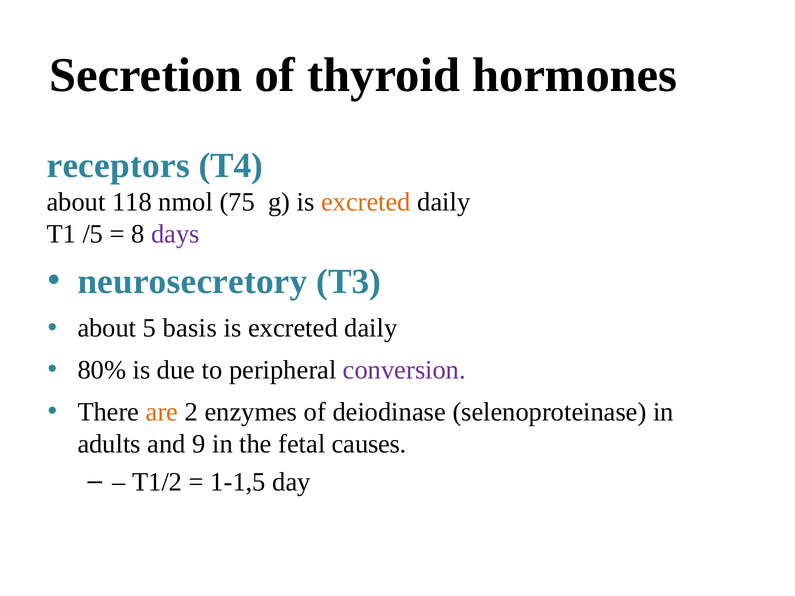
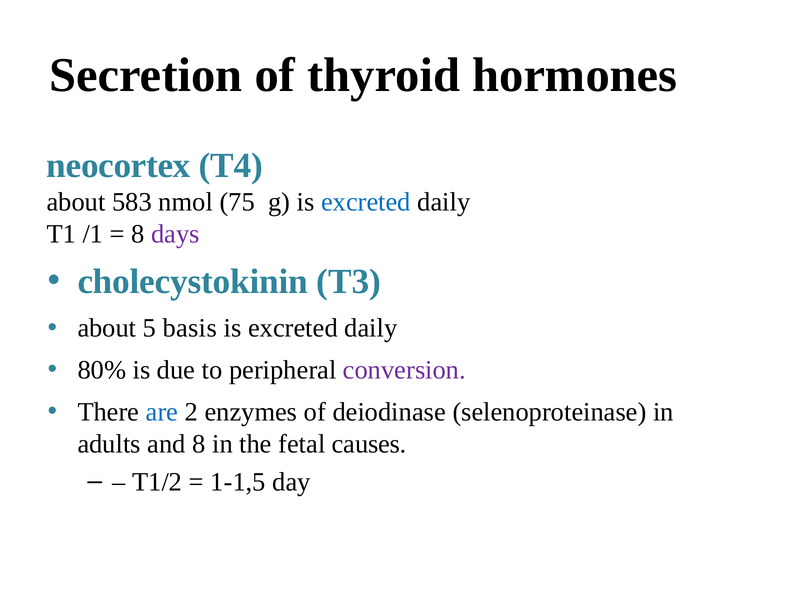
receptors: receptors -> neocortex (119, 166)
118: 118 -> 583 (132, 202)
excreted colour: orange -> blue (366, 202)
/5: /5 -> /1 (93, 234)
neurosecretory: neurosecretory -> cholecystokinin (193, 282)
are colour: orange -> blue (162, 412)
and 9: 9 -> 8 (199, 444)
